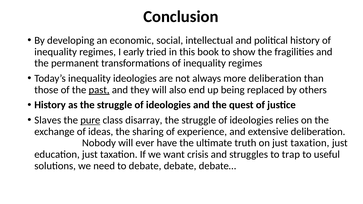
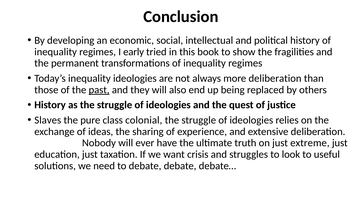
pure underline: present -> none (90, 120)
disarray: disarray -> colonial (144, 120)
on just taxation: taxation -> extreme (310, 143)
trap: trap -> look (291, 155)
